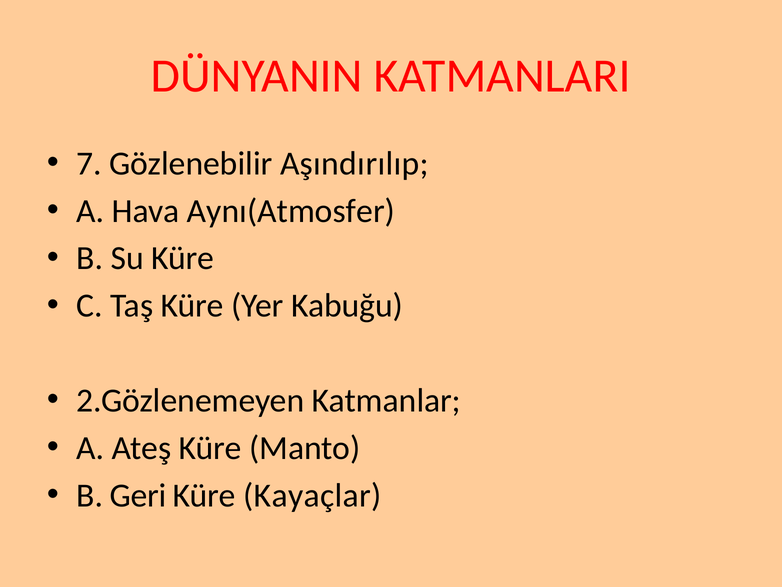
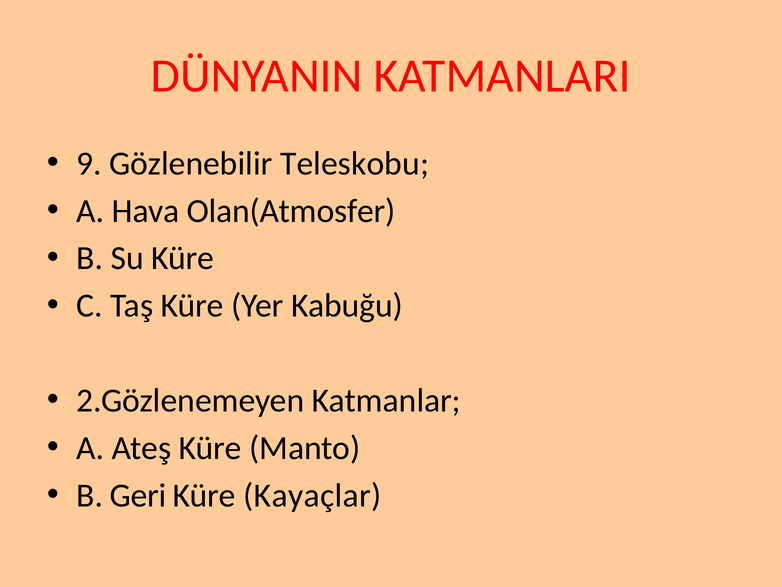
7: 7 -> 9 (89, 163)
Aşındırılıp: Aşındırılıp -> Teleskobu (355, 163)
Aynı(Atmosfer: Aynı(Atmosfer -> Olan(Atmosfer (291, 211)
